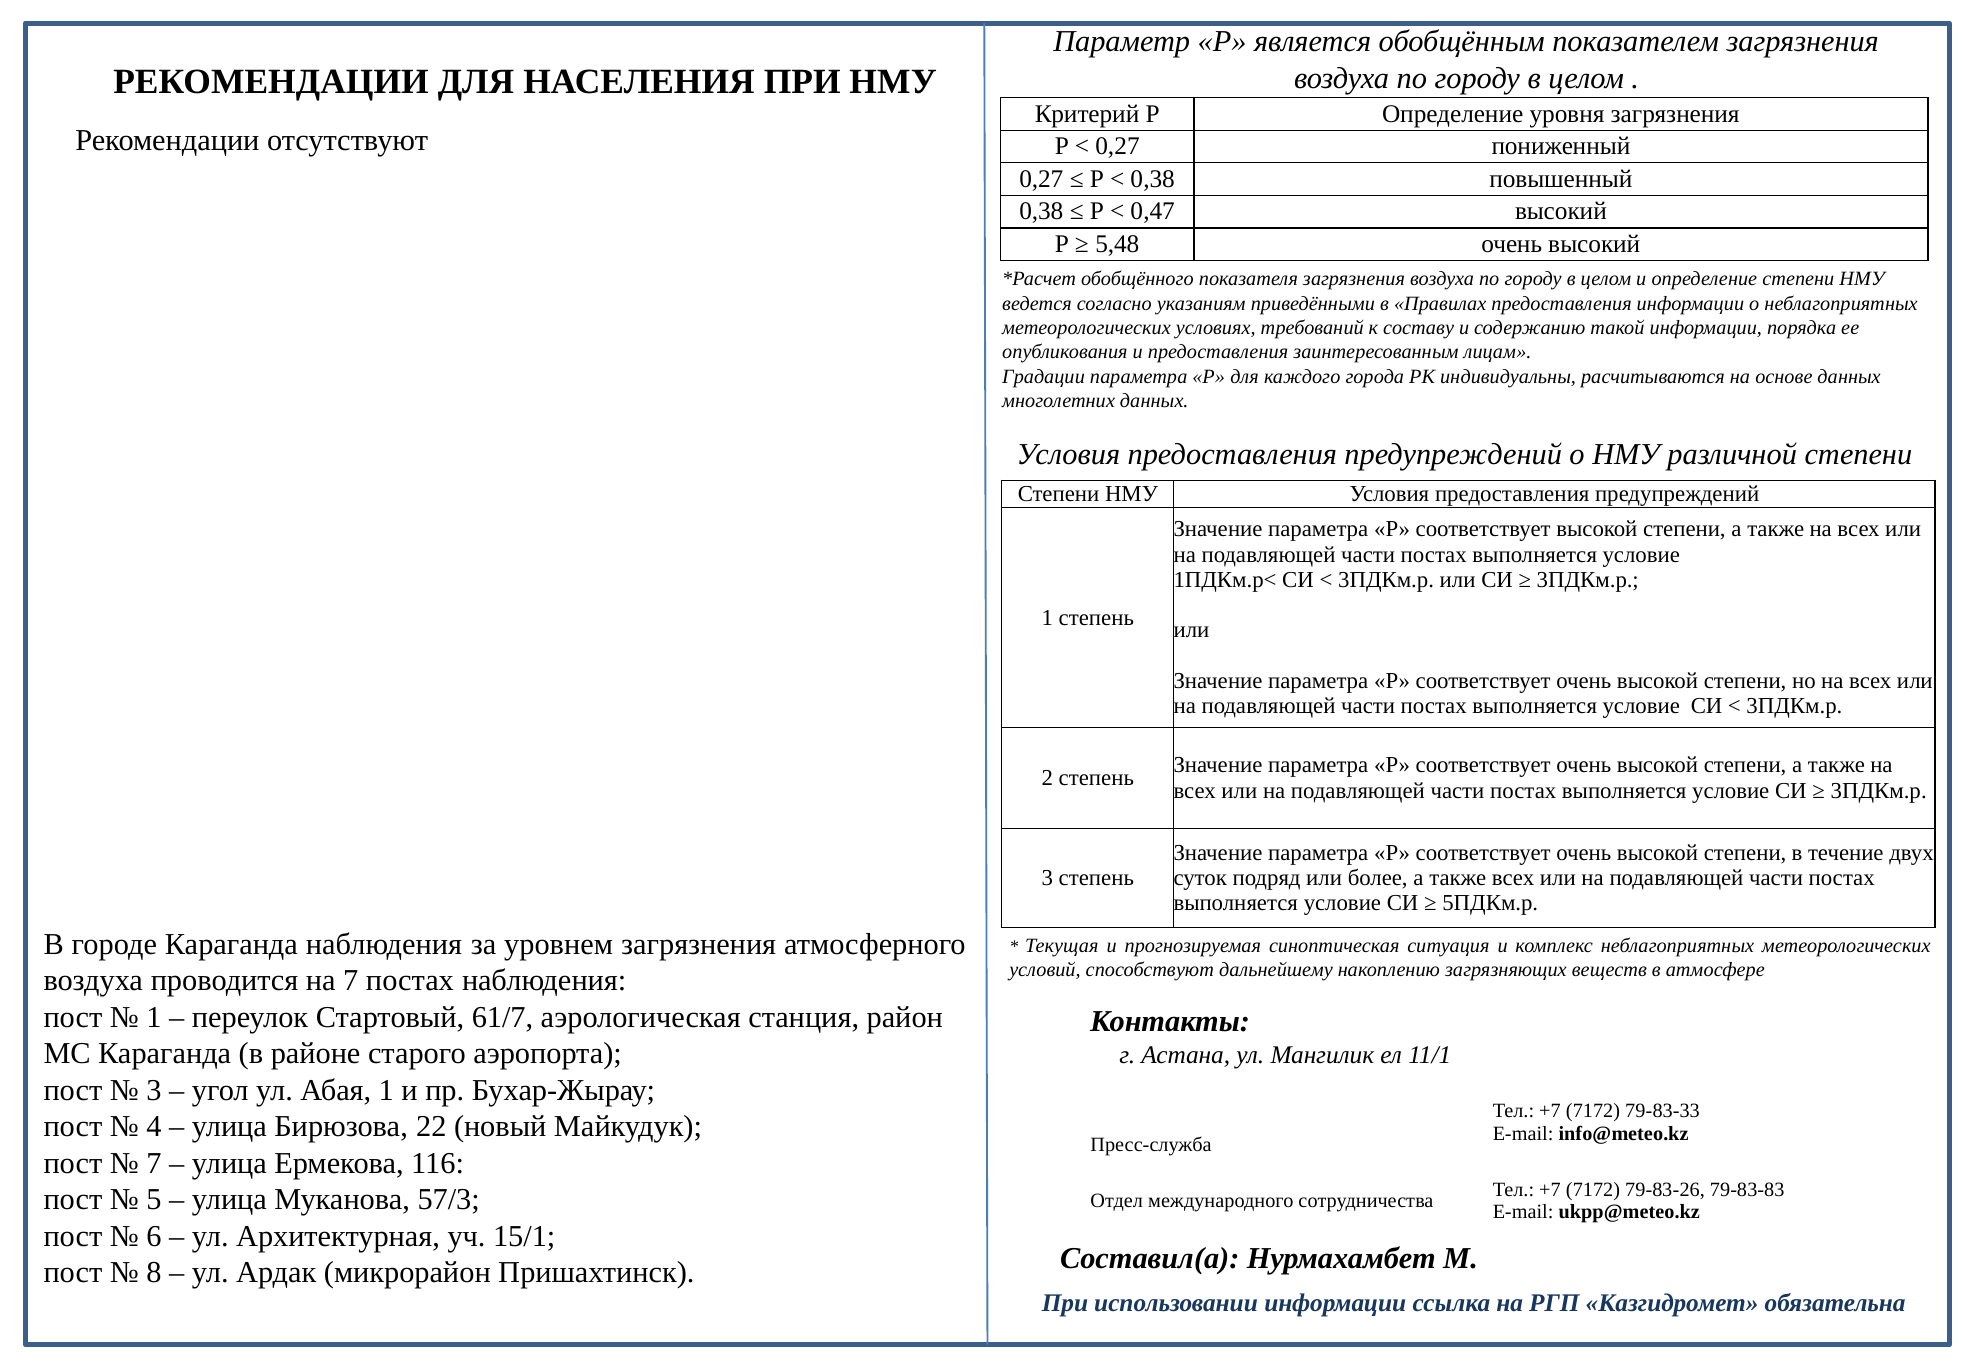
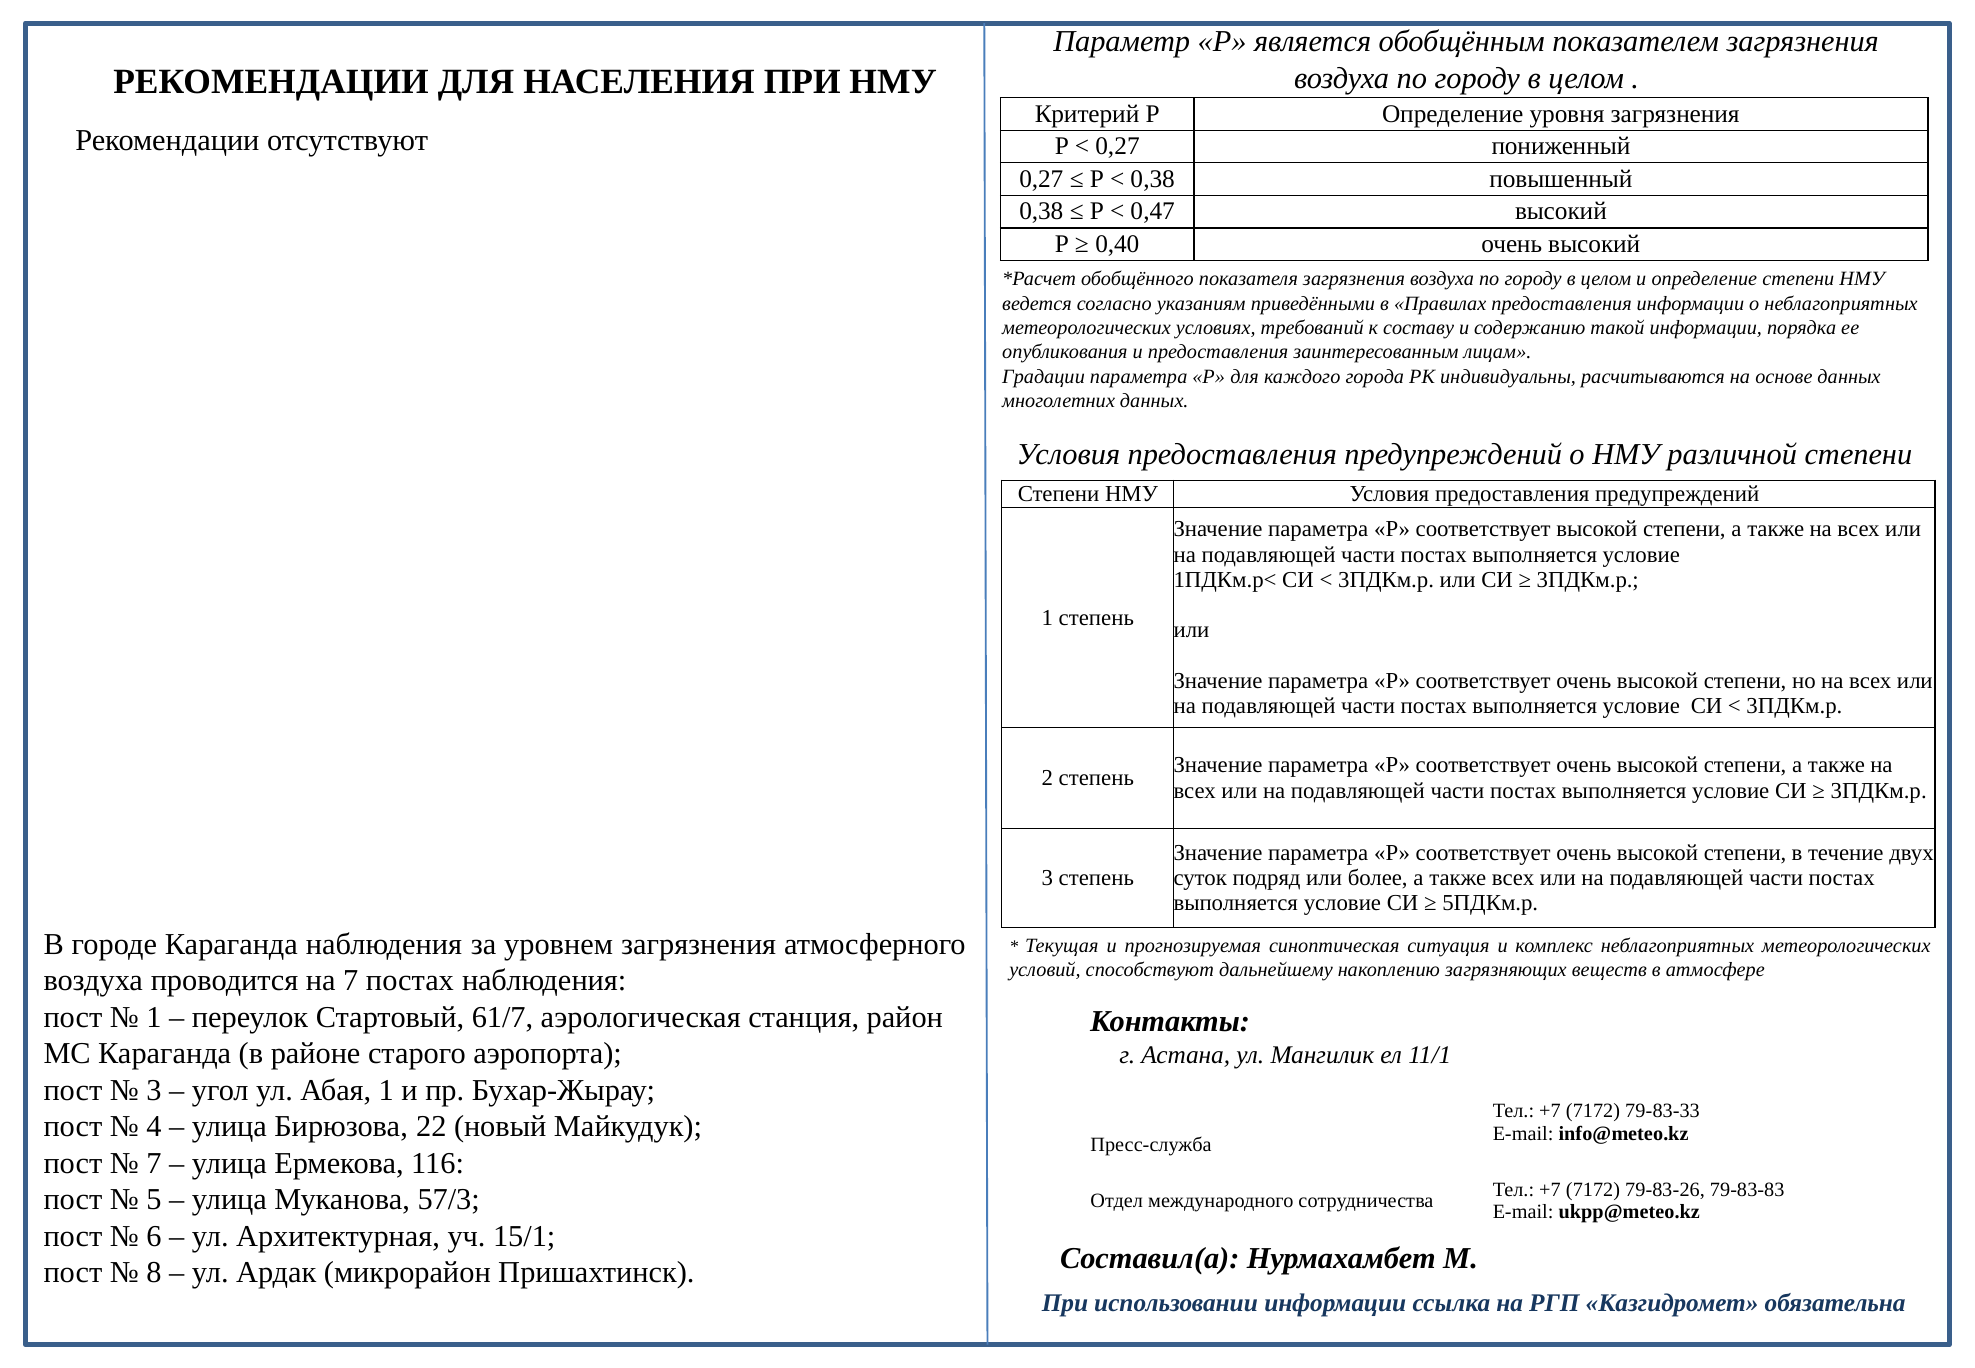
5,48: 5,48 -> 0,40 (1117, 244)
